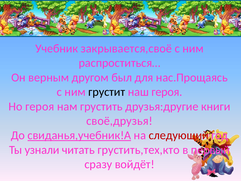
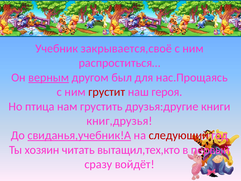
верным underline: none -> present (49, 77)
грустит colour: black -> red (107, 92)
Но героя: героя -> птица (40, 106)
своё,друзья: своё,друзья -> книг,друзья (119, 121)
узнали: узнали -> хозяин (42, 150)
грустить,тех,кто: грустить,тех,кто -> вытащил,тех,кто (139, 150)
